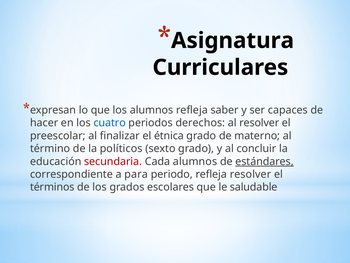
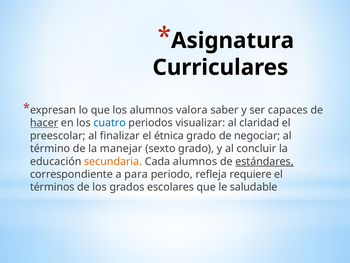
alumnos refleja: refleja -> valora (192, 110)
hacer underline: none -> present (44, 123)
derechos: derechos -> visualizar (200, 123)
al resolver: resolver -> claridad (259, 123)
materno: materno -> negociar (257, 136)
políticos: políticos -> manejar (121, 148)
secundaria colour: red -> orange (113, 161)
refleja resolver: resolver -> requiere (251, 174)
